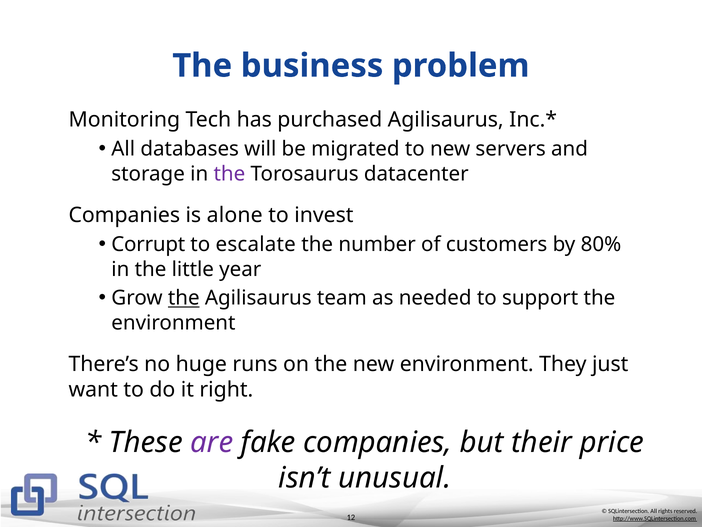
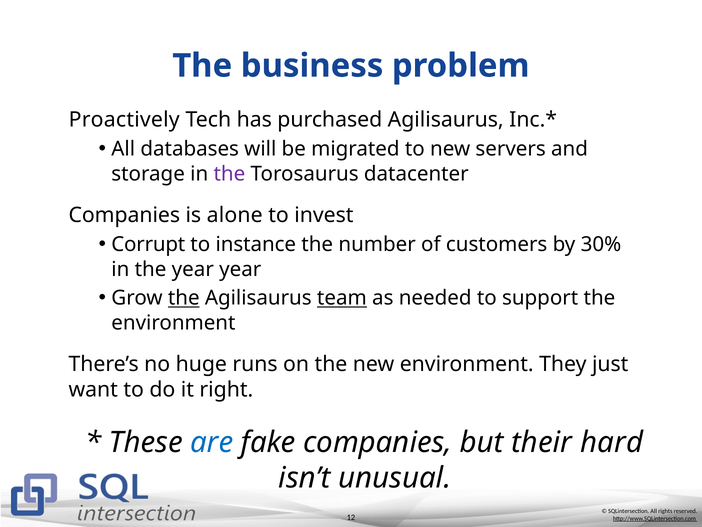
Monitoring: Monitoring -> Proactively (124, 120)
escalate: escalate -> instance (256, 244)
80%: 80% -> 30% (601, 244)
the little: little -> year (193, 269)
team underline: none -> present (342, 298)
are colour: purple -> blue (212, 442)
price: price -> hard (612, 442)
